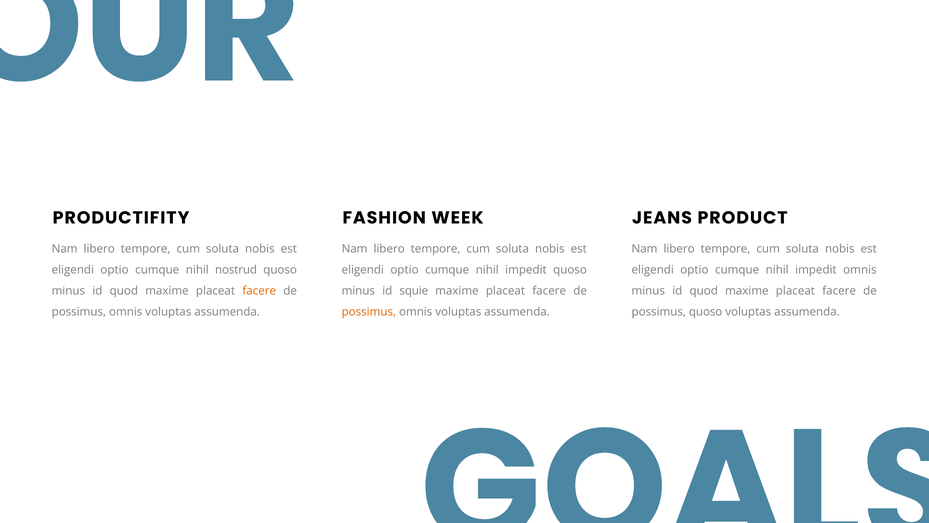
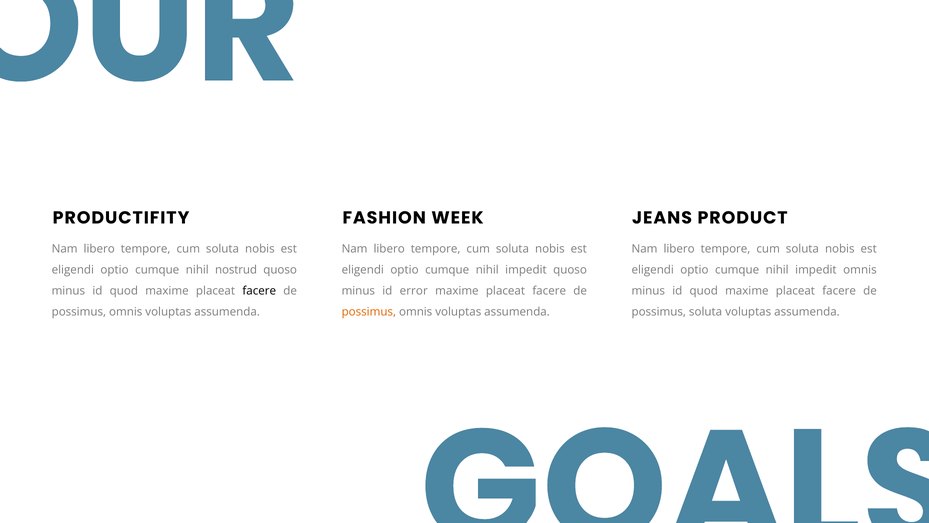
facere colour: orange -> black (259, 291)
squie: squie -> error (414, 291)
possimus quoso: quoso -> soluta (706, 312)
